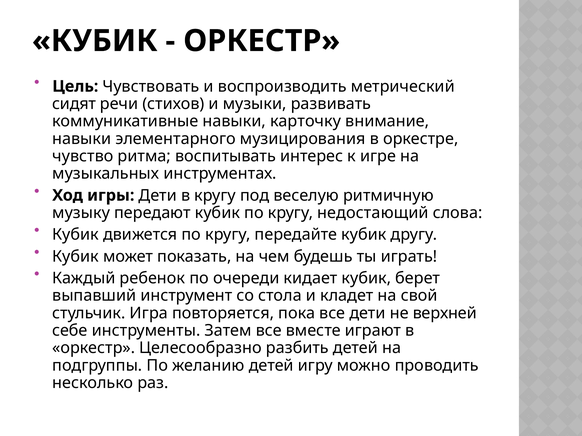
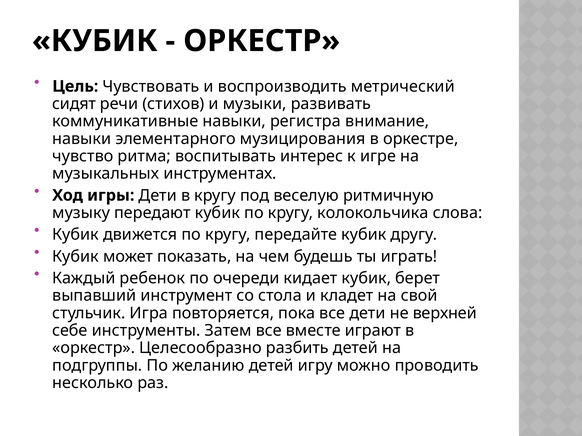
карточку: карточку -> регистра (305, 121)
недостающий: недостающий -> колокольчика (373, 213)
